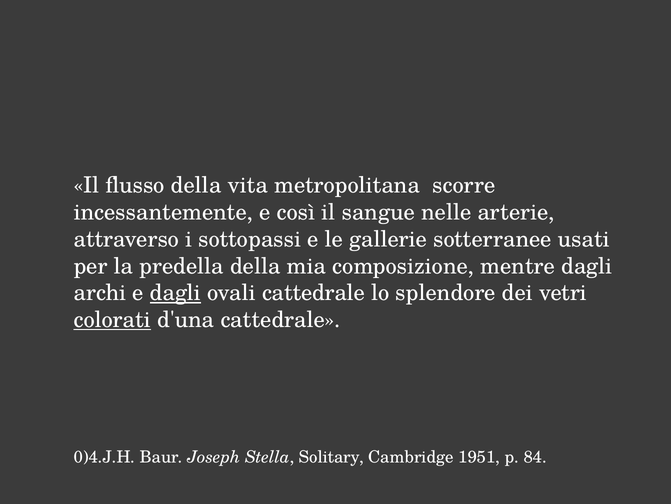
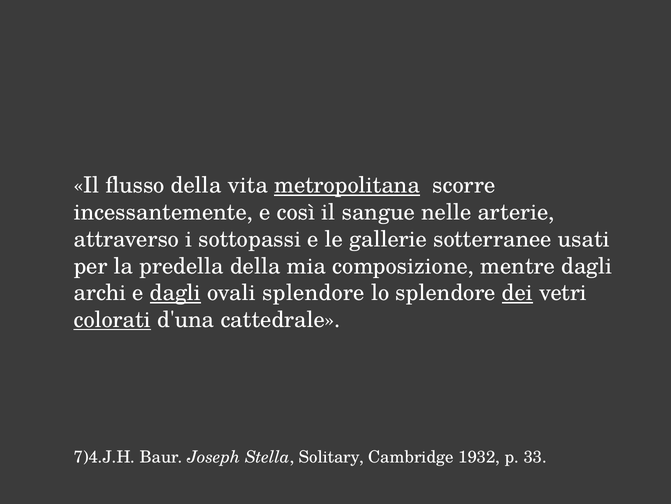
metropolitana underline: none -> present (347, 185)
ovali cattedrale: cattedrale -> splendore (313, 293)
dei underline: none -> present (517, 293)
0)4.J.H: 0)4.J.H -> 7)4.J.H (104, 456)
1951: 1951 -> 1932 (479, 456)
84: 84 -> 33 (535, 456)
